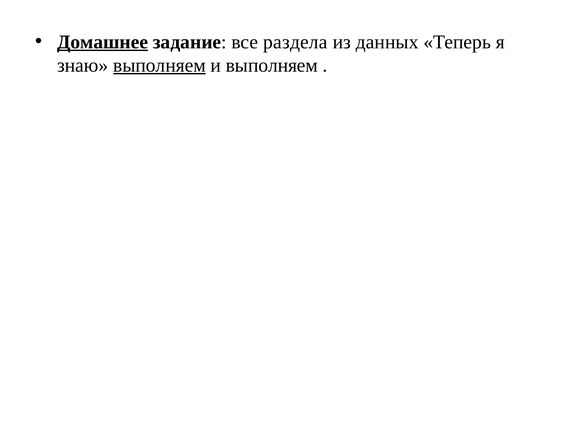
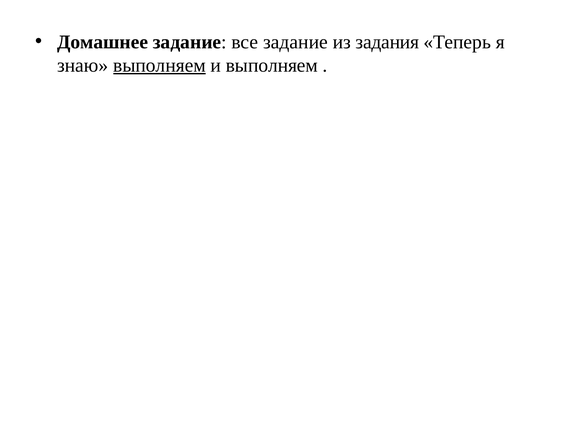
Домашнее underline: present -> none (103, 42)
все раздела: раздела -> задание (296, 42)
данных: данных -> задания (387, 42)
